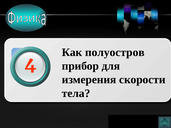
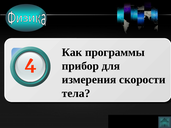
полуостров: полуостров -> программы (115, 52)
